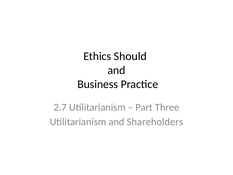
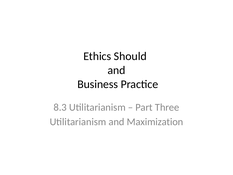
2.7: 2.7 -> 8.3 (60, 107)
Shareholders: Shareholders -> Maximization (155, 122)
